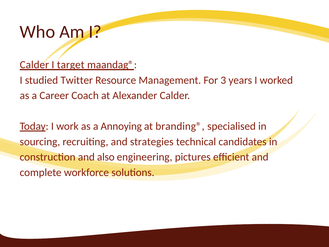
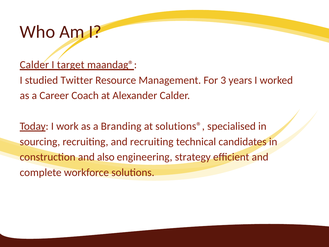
Annoying: Annoying -> Branding (121, 126)
branding®: branding® -> solutions® (180, 126)
and strategies: strategies -> recruiting (152, 142)
pictures: pictures -> strategy (193, 157)
